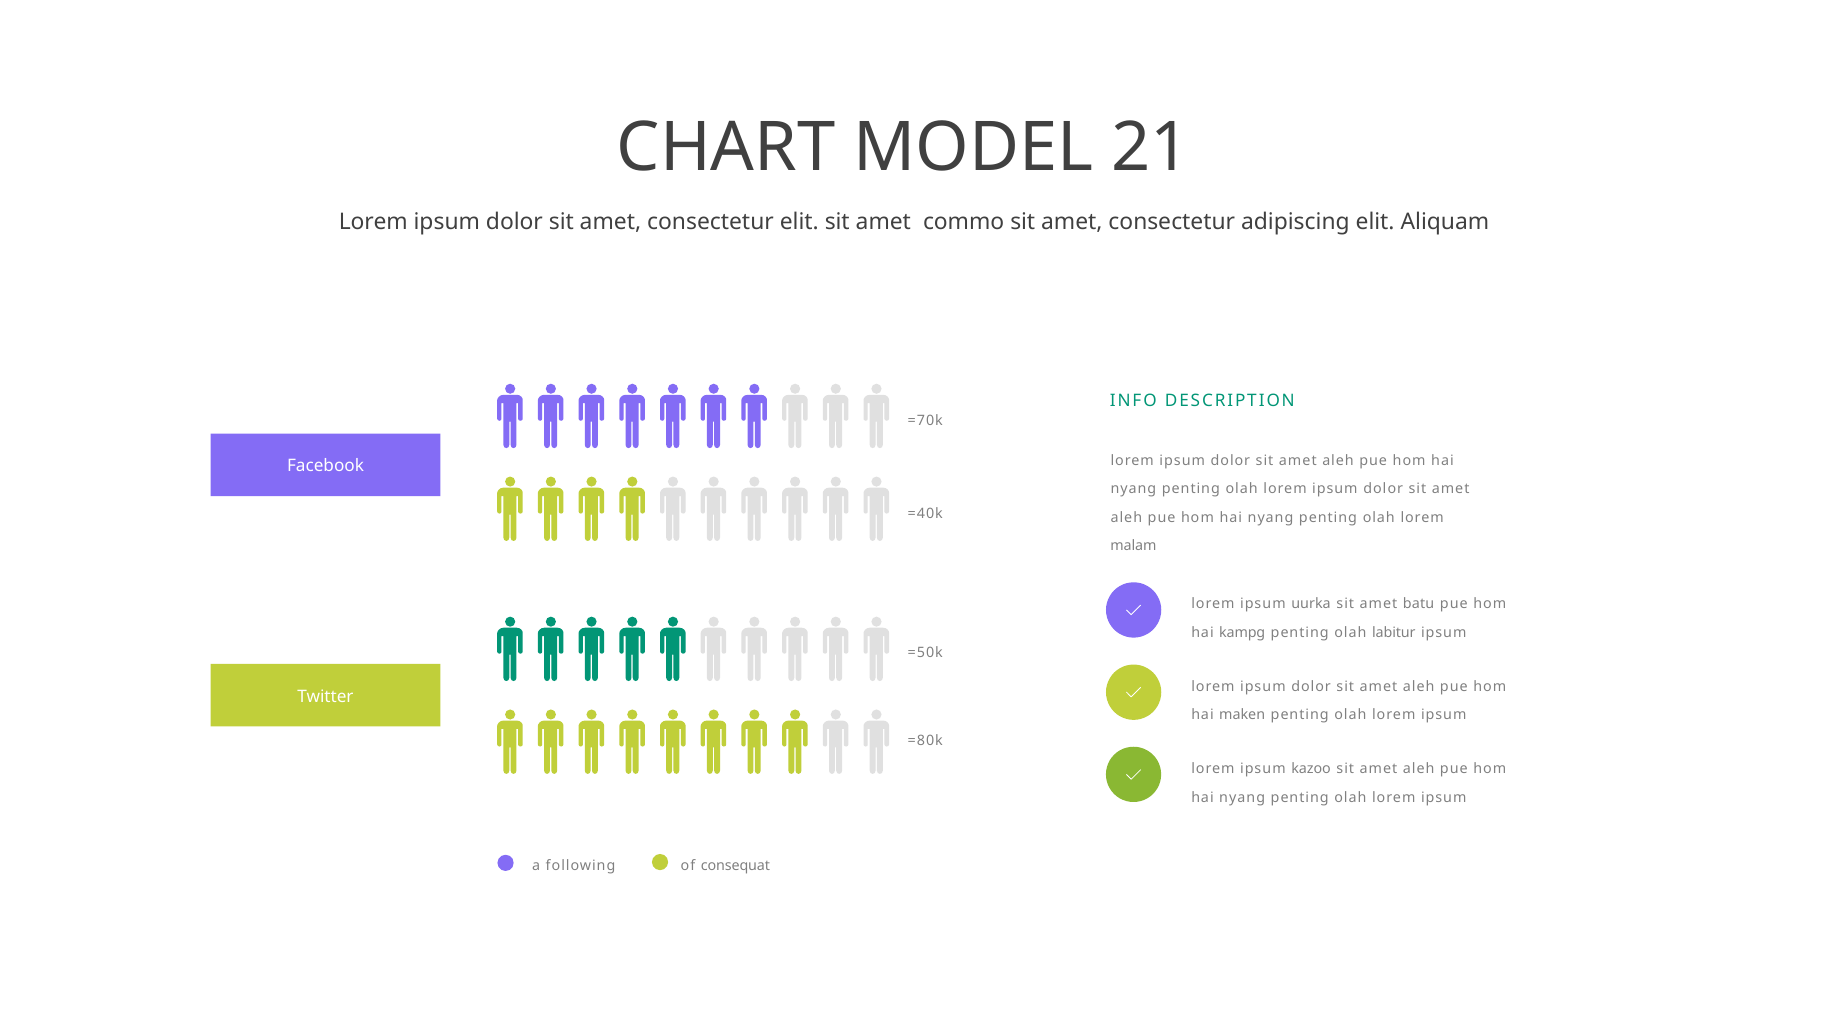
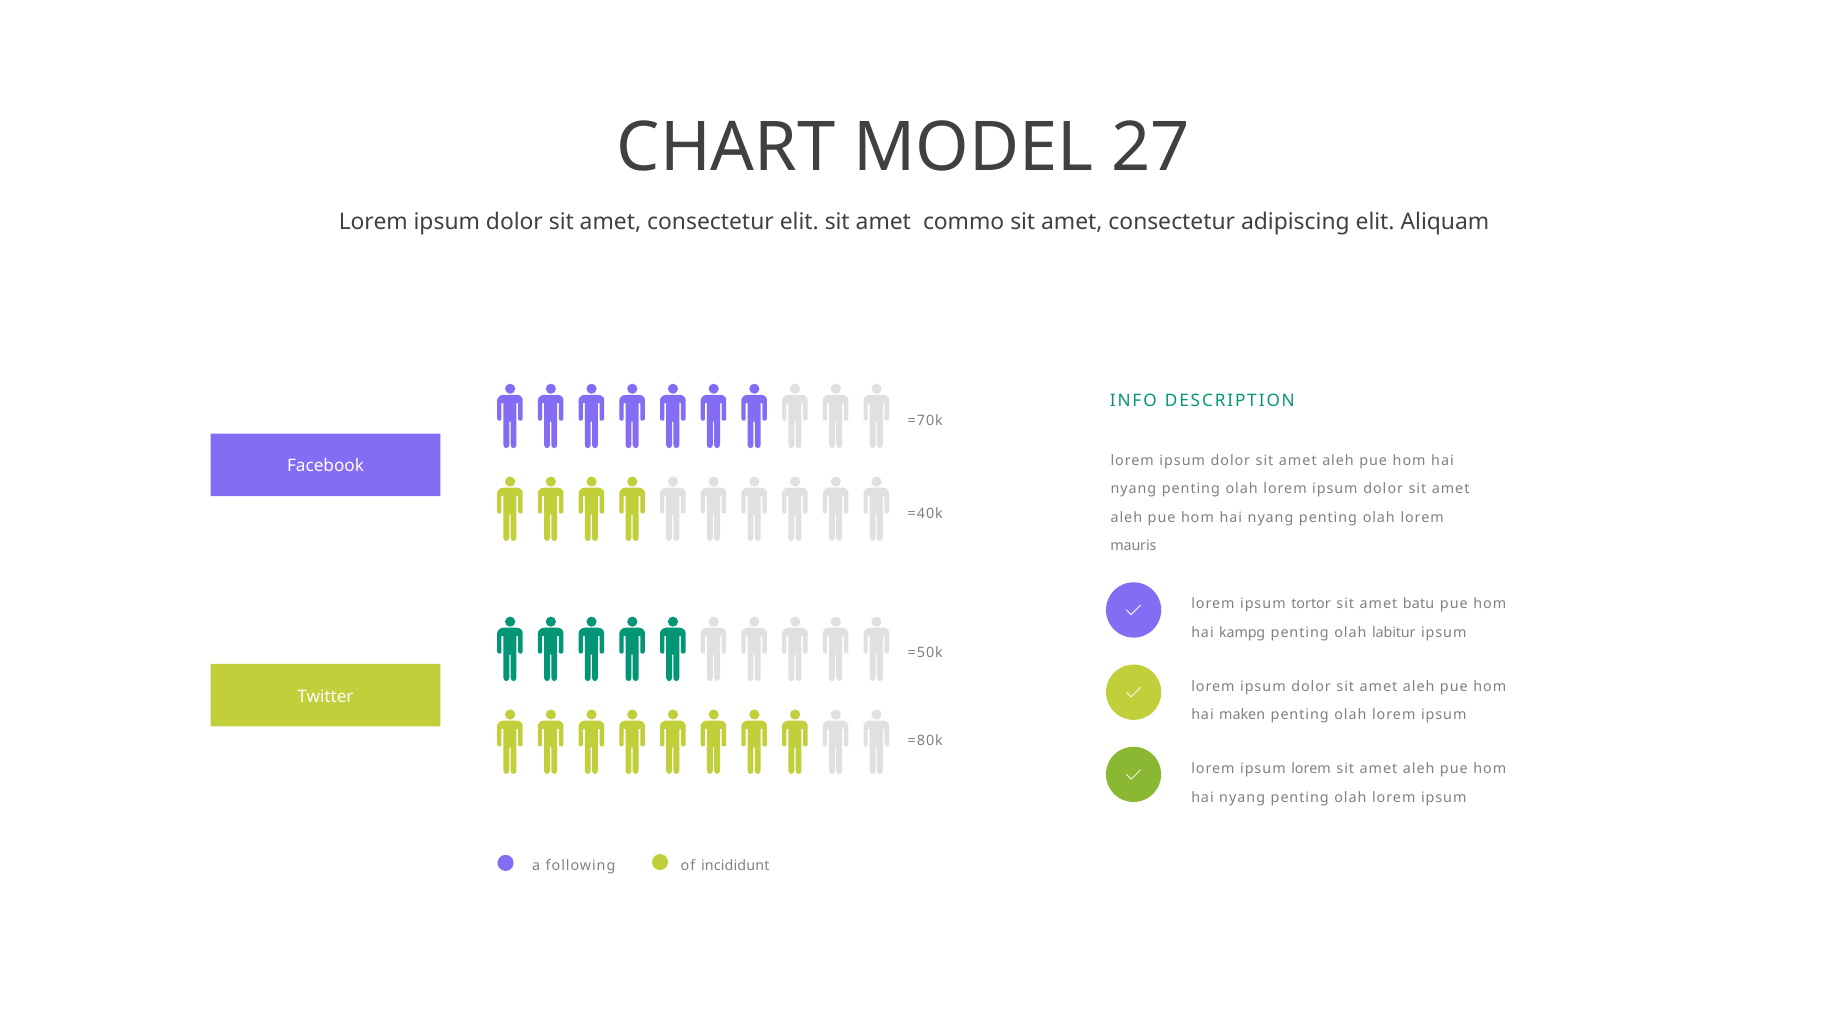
21: 21 -> 27 (1150, 148)
malam: malam -> mauris (1133, 546)
uurka: uurka -> tortor (1311, 604)
kazoo: kazoo -> lorem (1311, 768)
consequat: consequat -> incididunt (735, 866)
